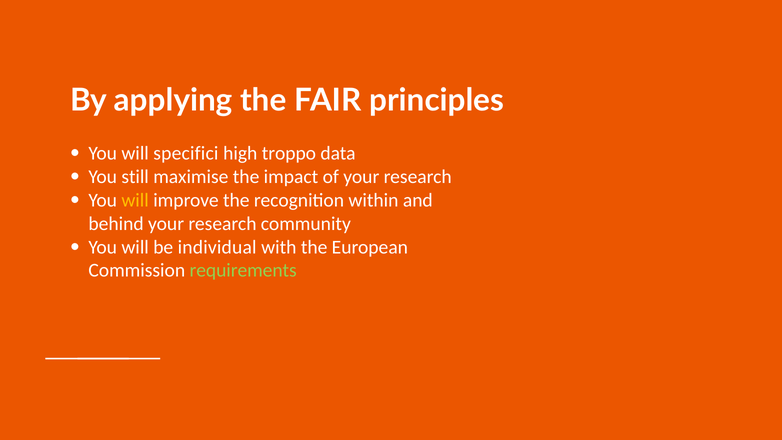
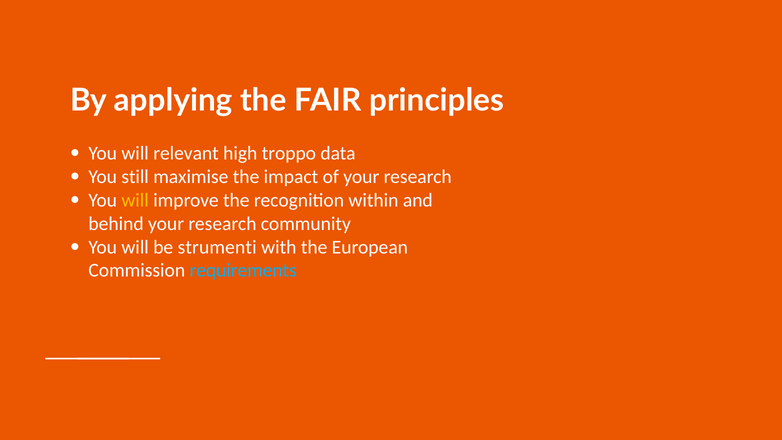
specifici: specifici -> relevant (186, 153)
individual: individual -> strumenti (217, 247)
requirements colour: light green -> light blue (243, 270)
